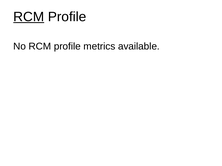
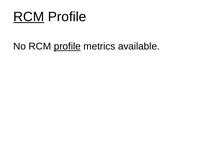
profile underline: none -> present (67, 47)
